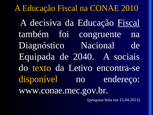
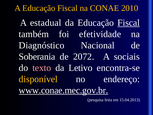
decisiva: decisiva -> estadual (46, 23)
congruente: congruente -> efetividade (100, 34)
Equipada: Equipada -> Soberania (37, 56)
2040: 2040 -> 2072 (84, 56)
texto colour: yellow -> pink (42, 68)
www.conae.mec.gov.br underline: none -> present (63, 90)
